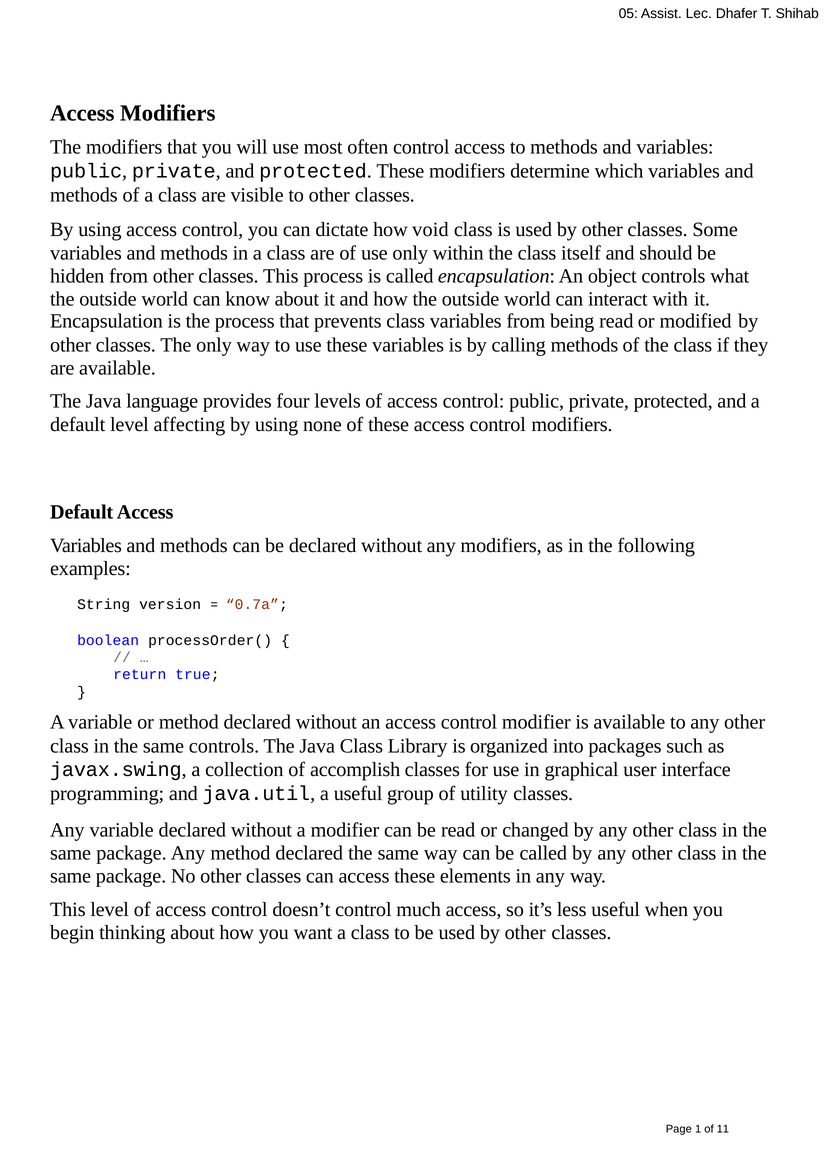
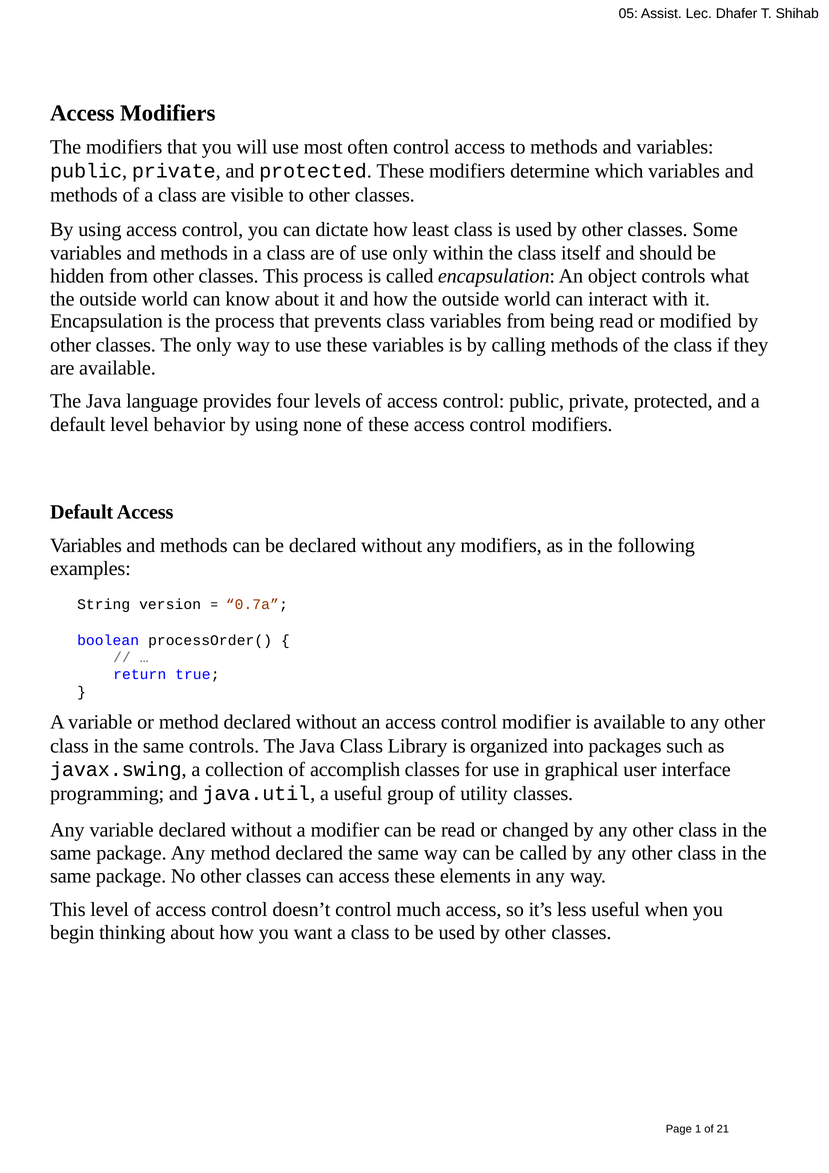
void: void -> least (431, 230)
affecting: affecting -> behavior (189, 424)
11: 11 -> 21 (723, 1129)
